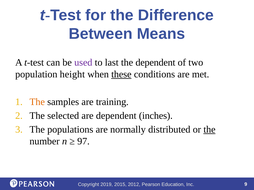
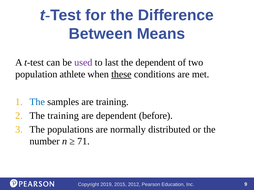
height: height -> athlete (72, 74)
The colour: orange -> blue (37, 102)
The selected: selected -> training (63, 116)
inches: inches -> before (156, 116)
the underline: present -> none (209, 130)
97: 97 -> 71 (83, 142)
